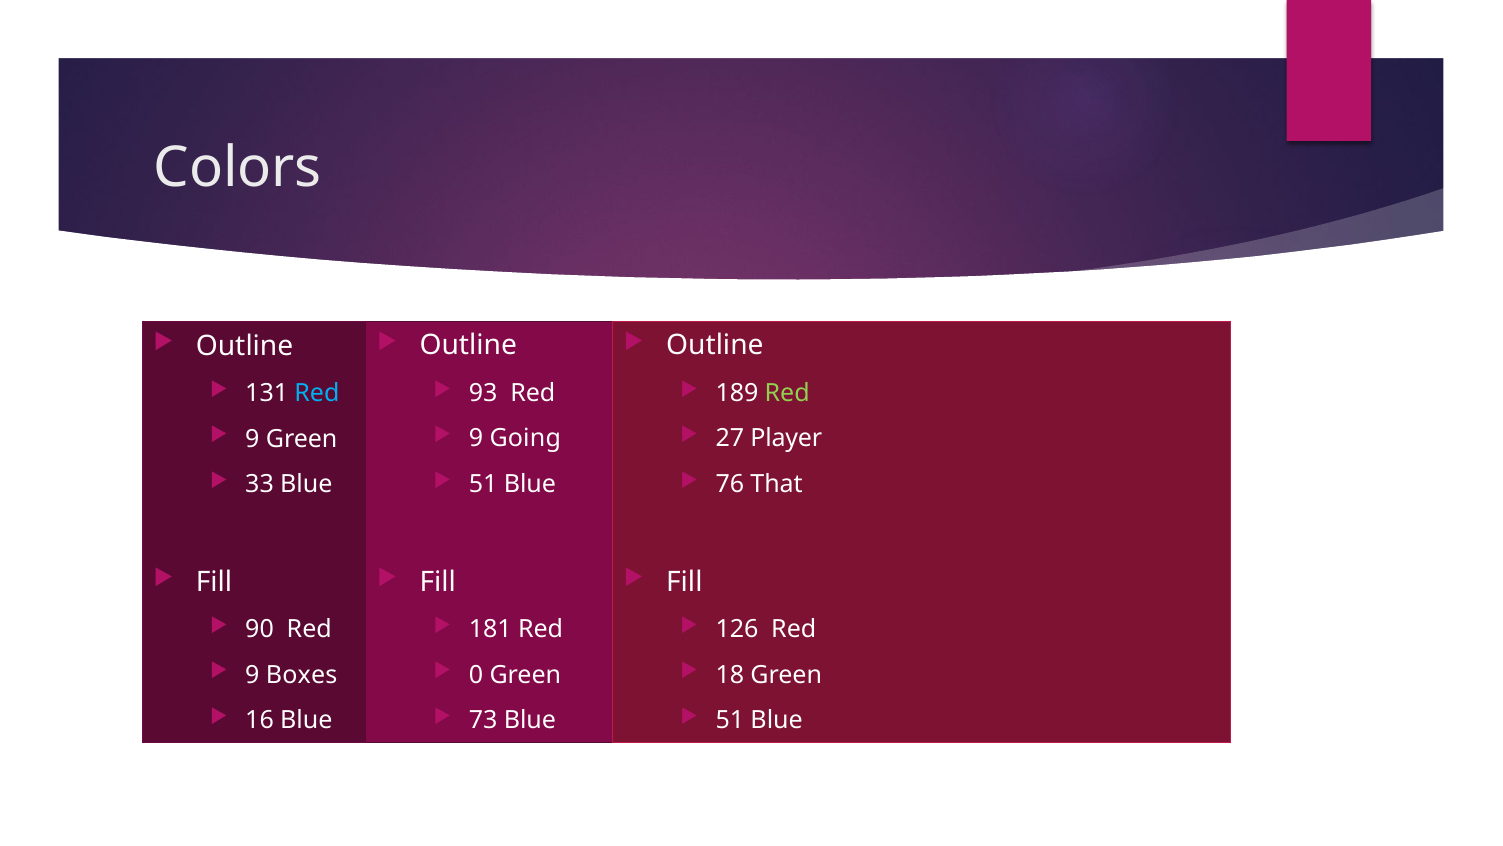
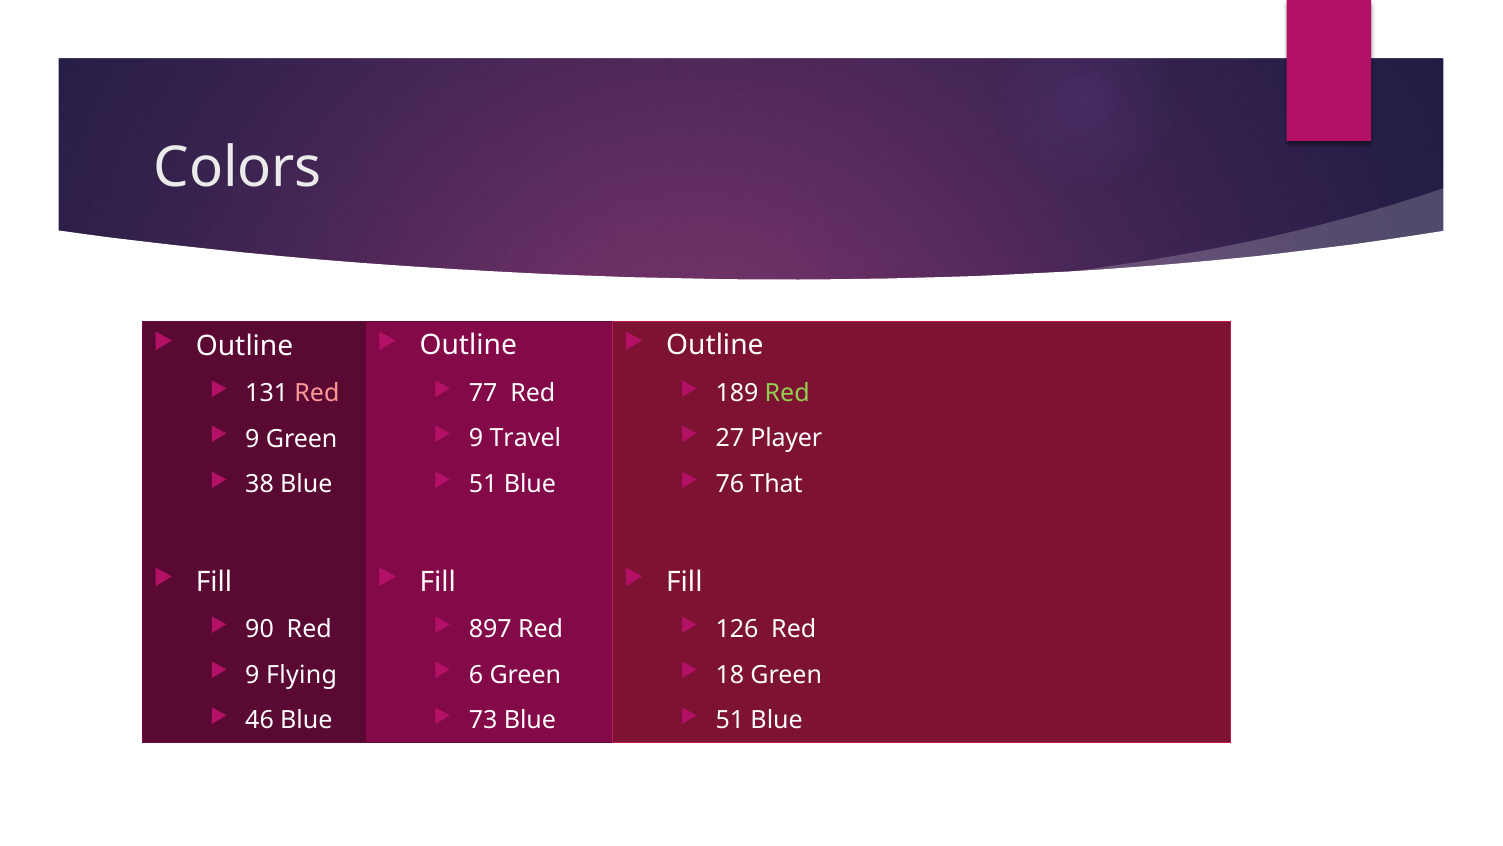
Red colour: light blue -> pink (317, 393)
93: 93 -> 77 (483, 393)
Going: Going -> Travel (525, 438)
33: 33 -> 38 (260, 484)
181: 181 -> 897 (490, 629)
Boxes: Boxes -> Flying (302, 674)
0: 0 -> 6 (476, 674)
16: 16 -> 46 (260, 720)
